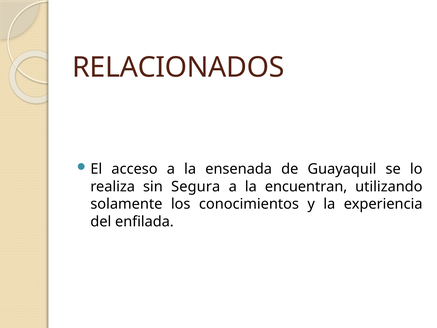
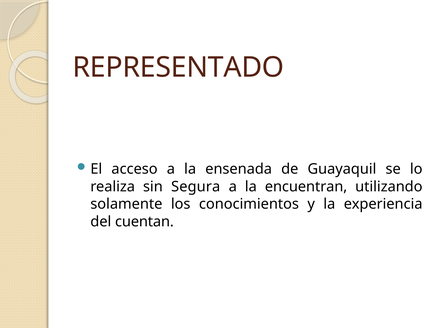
RELACIONADOS: RELACIONADOS -> REPRESENTADO (178, 67)
enfilada: enfilada -> cuentan (144, 221)
